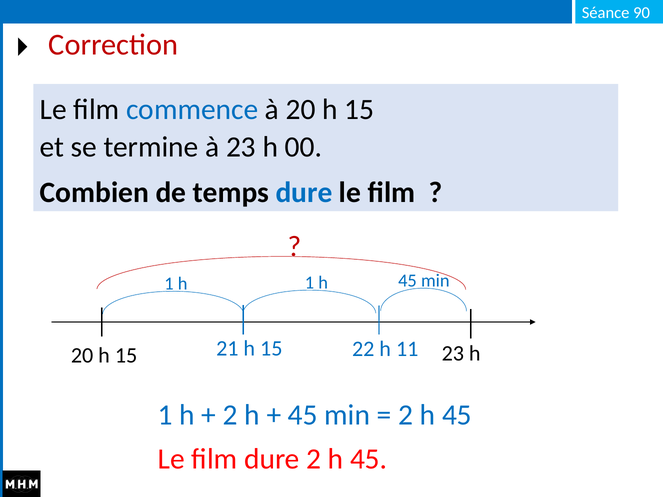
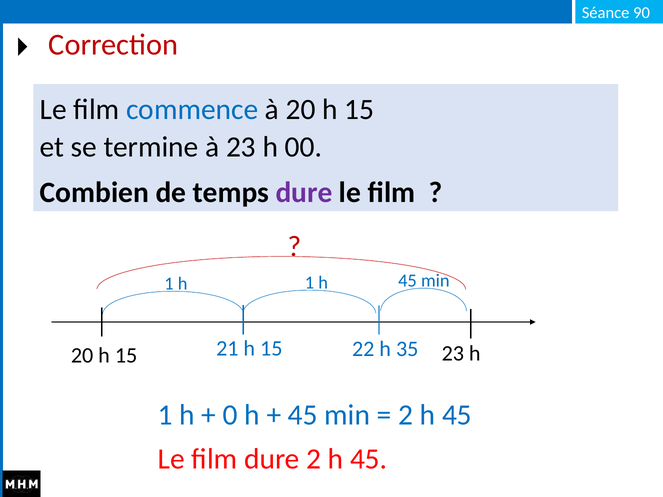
dure colour: blue -> purple (304, 192)
11: 11 -> 35 (407, 349)
2: 2 -> 0 (230, 415)
